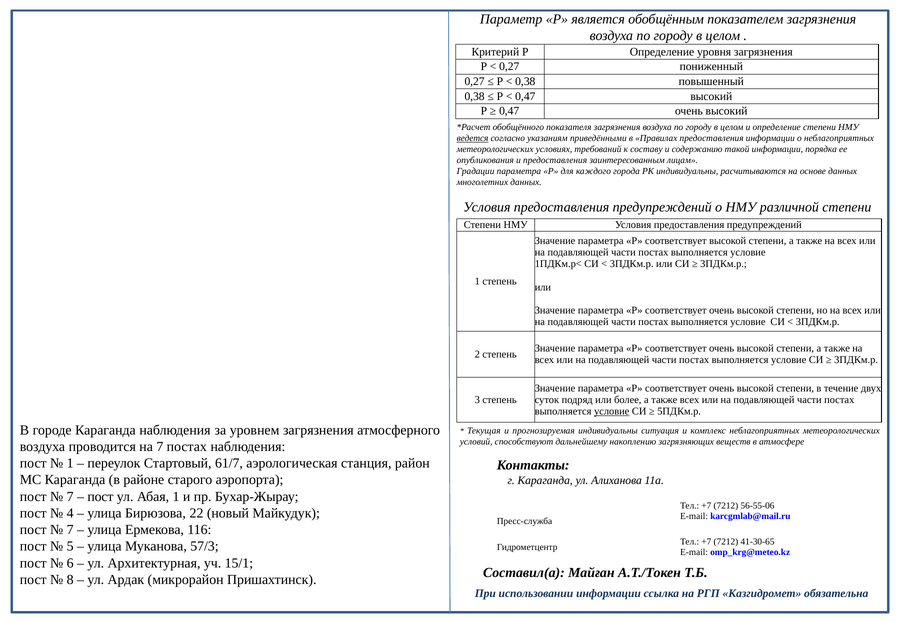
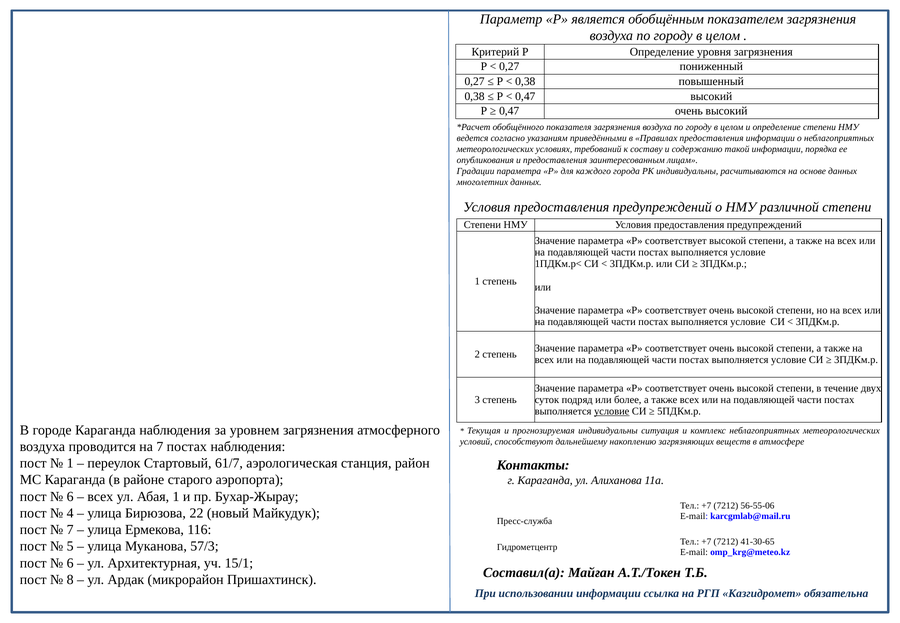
ведется underline: present -> none (473, 138)
7: 7 -> 6 (70, 497)
пост: пост -> всех (100, 497)
